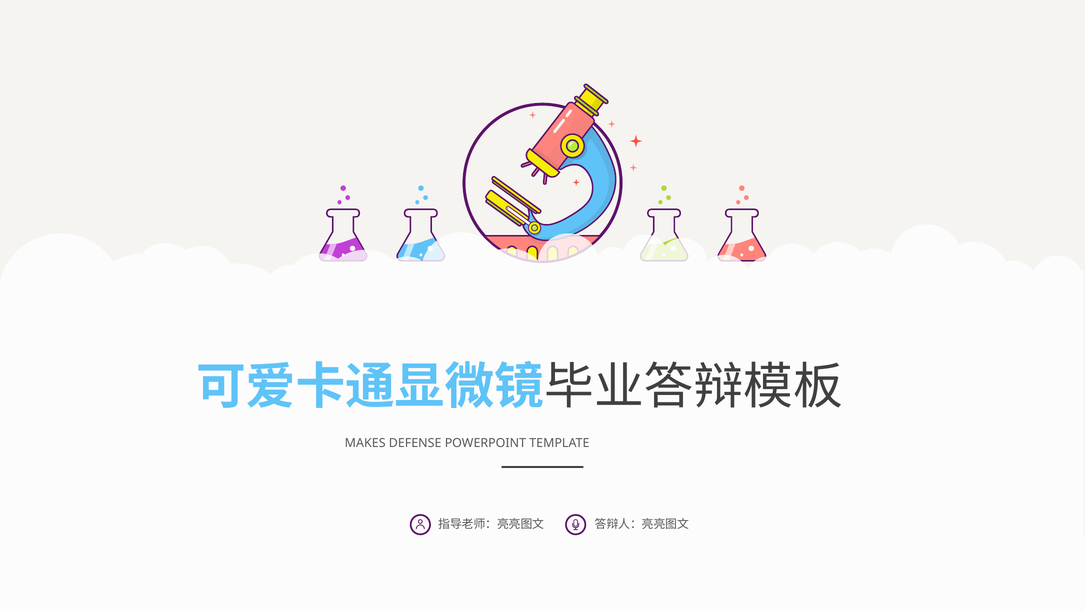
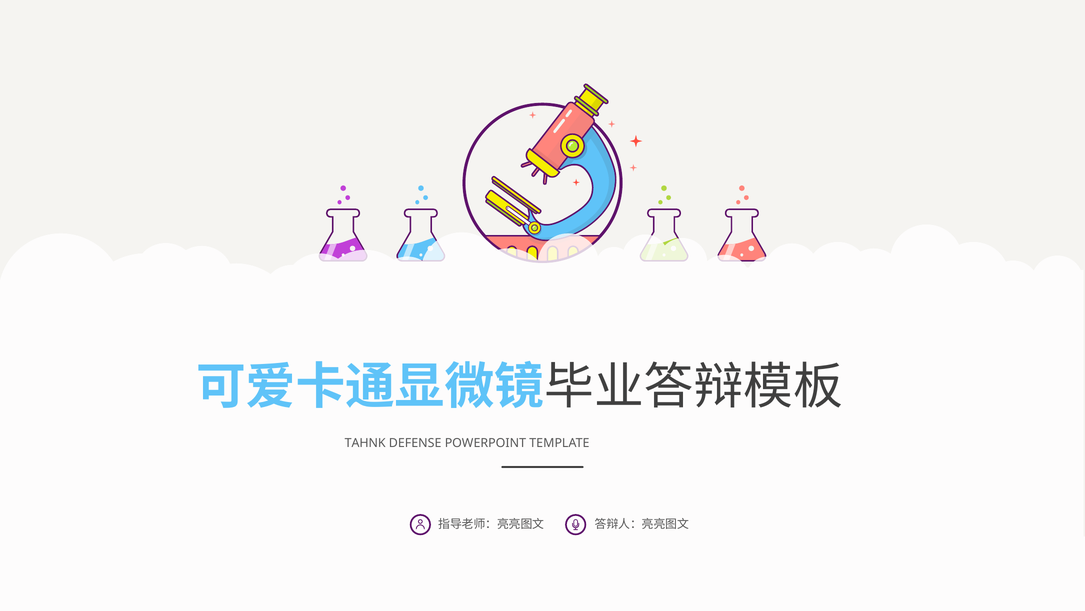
MAKES: MAKES -> TAHNK (365, 442)
